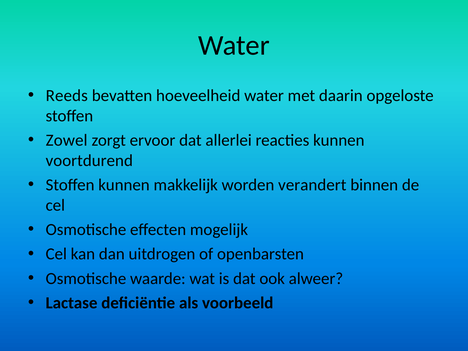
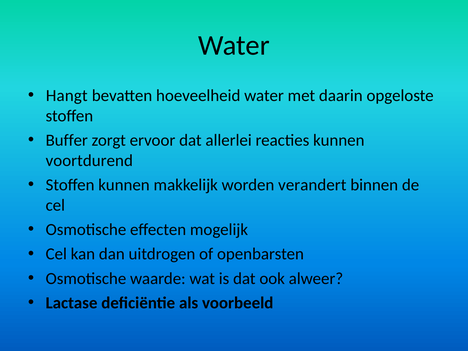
Reeds: Reeds -> Hangt (67, 96)
Zowel: Zowel -> Buffer (67, 140)
